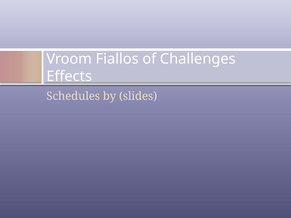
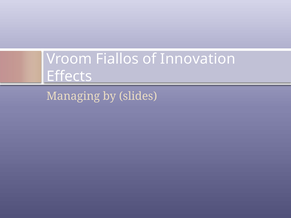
Challenges: Challenges -> Innovation (198, 59)
Schedules: Schedules -> Managing (73, 96)
